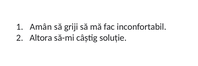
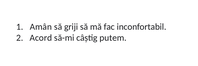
Altora: Altora -> Acord (41, 38)
soluție: soluție -> putem (113, 38)
